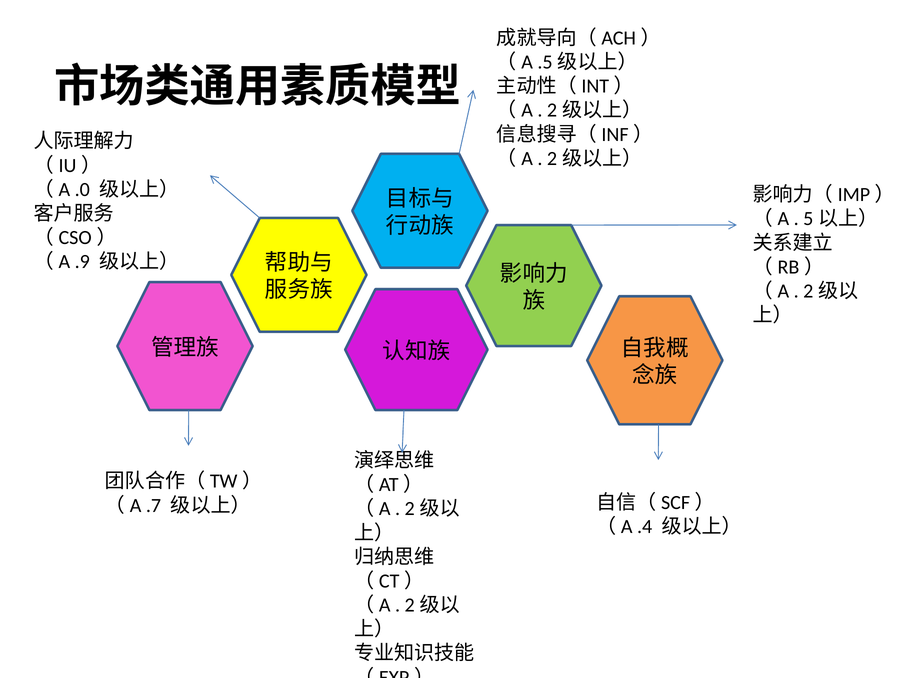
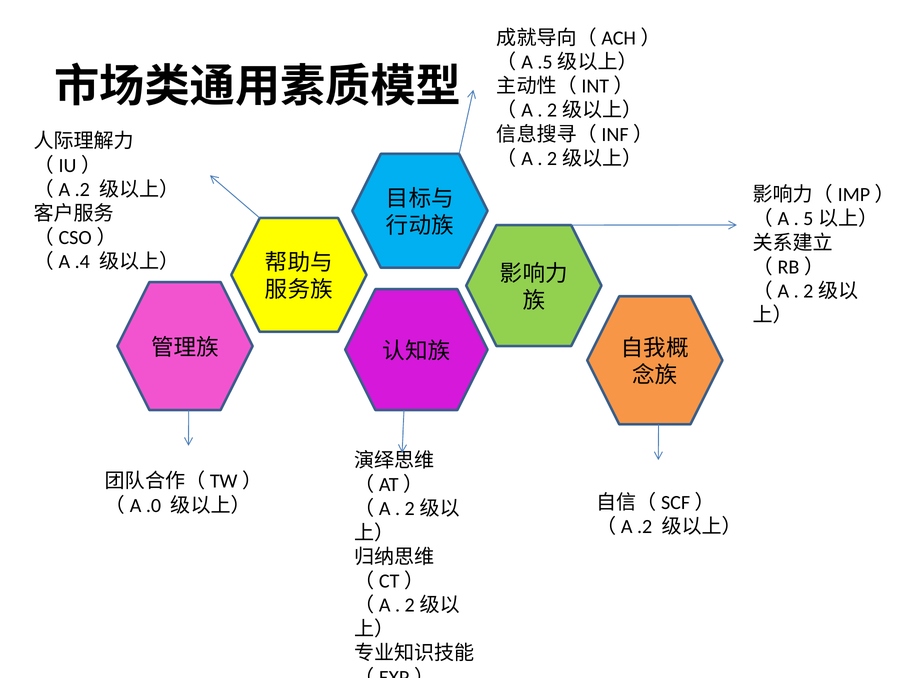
.0: .0 -> .2 (82, 189)
.9: .9 -> .4 (82, 262)
.7: .7 -> .0 (153, 505)
.4: .4 -> .2 (645, 527)
